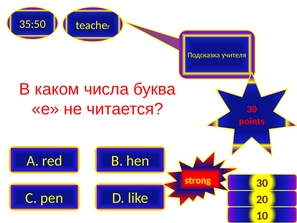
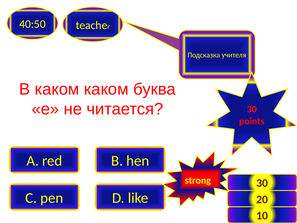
35:50: 35:50 -> 40:50 (32, 24)
каком числа: числа -> каком (106, 89)
